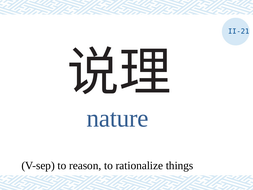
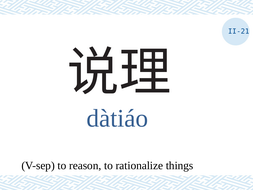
nature: nature -> dàtiáo (117, 118)
